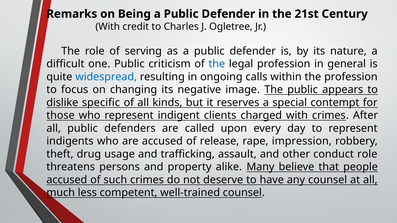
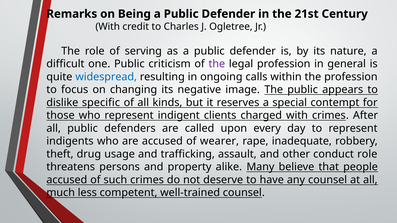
the colour: blue -> purple (217, 64)
release: release -> wearer (219, 141)
impression: impression -> inadequate (302, 141)
